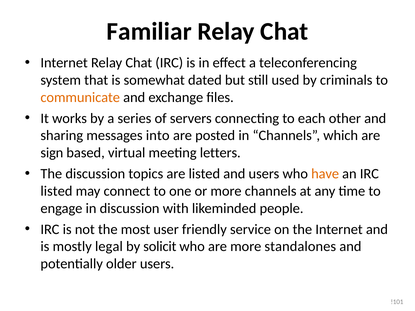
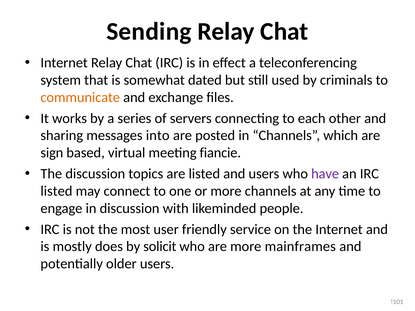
Familiar: Familiar -> Sending (149, 31)
letters: letters -> fiancie (220, 153)
have colour: orange -> purple (325, 174)
legal: legal -> does (109, 247)
standalones: standalones -> mainframes (300, 247)
